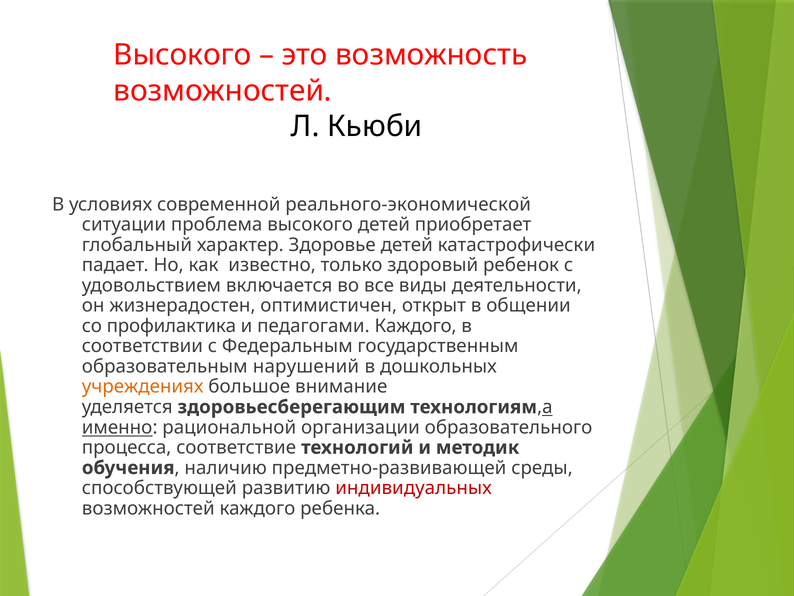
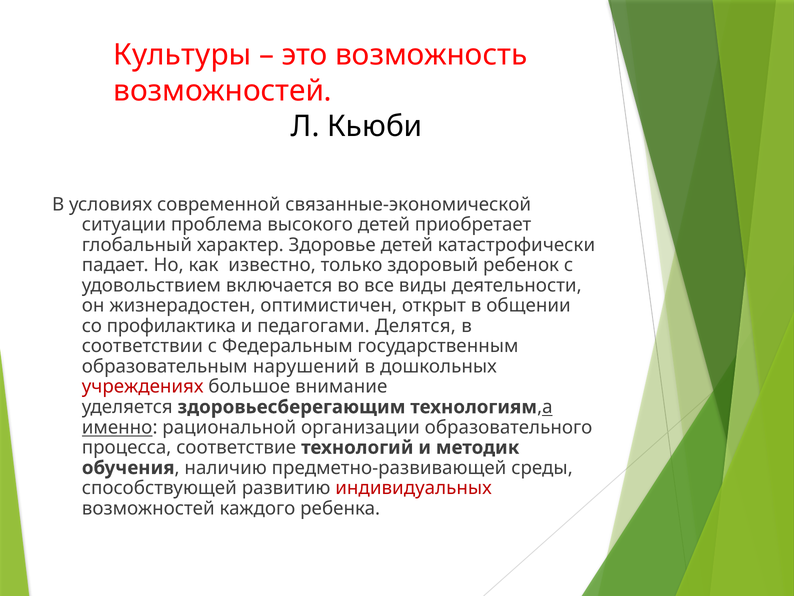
Высокого: Высокого -> Культуры (182, 55)
реального-экономической: реального-экономической -> связанные-экономической (408, 204)
педагогами Каждого: Каждого -> Делятся (415, 326)
учреждениях colour: orange -> red (143, 386)
